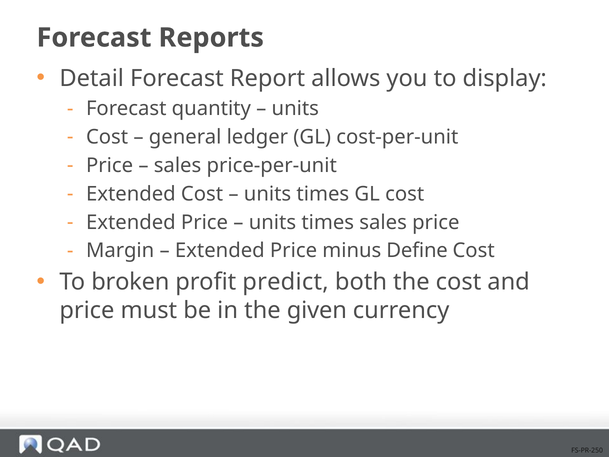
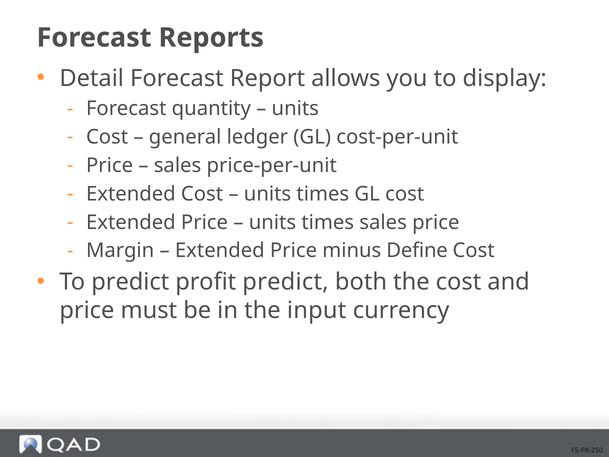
To broken: broken -> predict (130, 282)
given: given -> input (317, 310)
